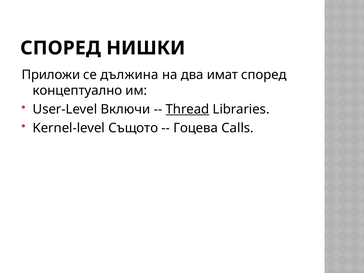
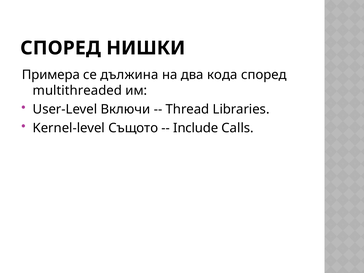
Приложи: Приложи -> Примера (51, 75)
имат: имат -> кода (222, 75)
концептуално: концептуално -> multithreaded (77, 90)
Thread underline: present -> none (187, 109)
Гоцева: Гоцева -> Include (196, 128)
